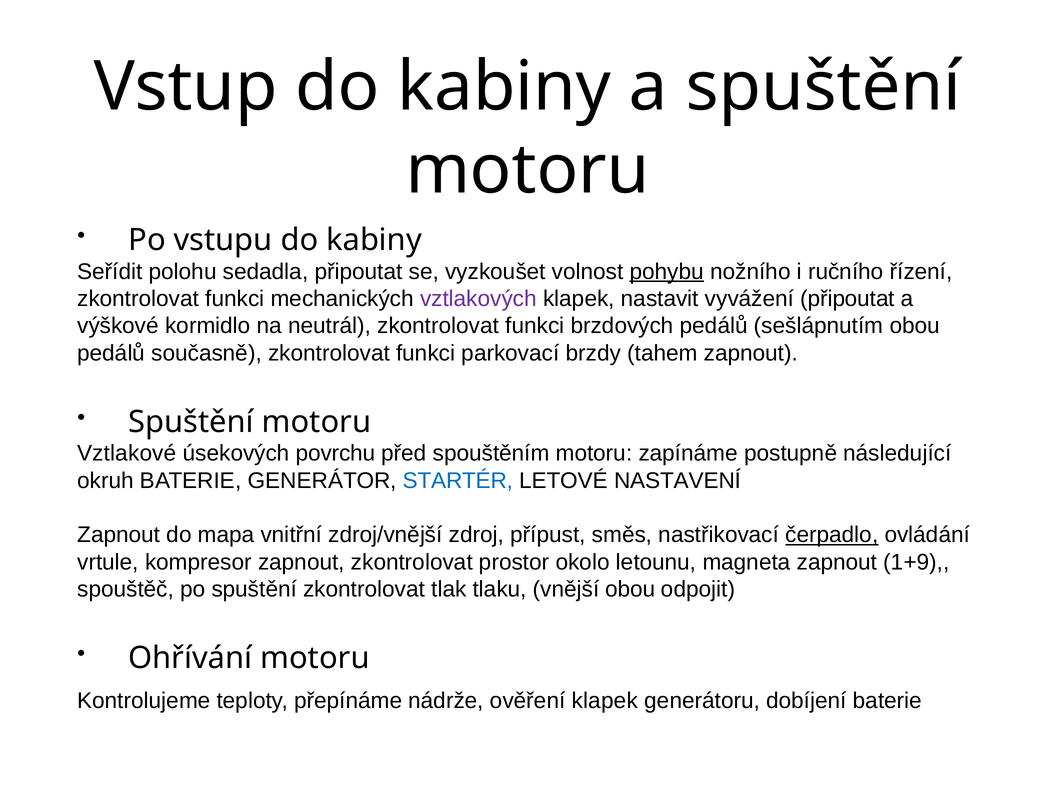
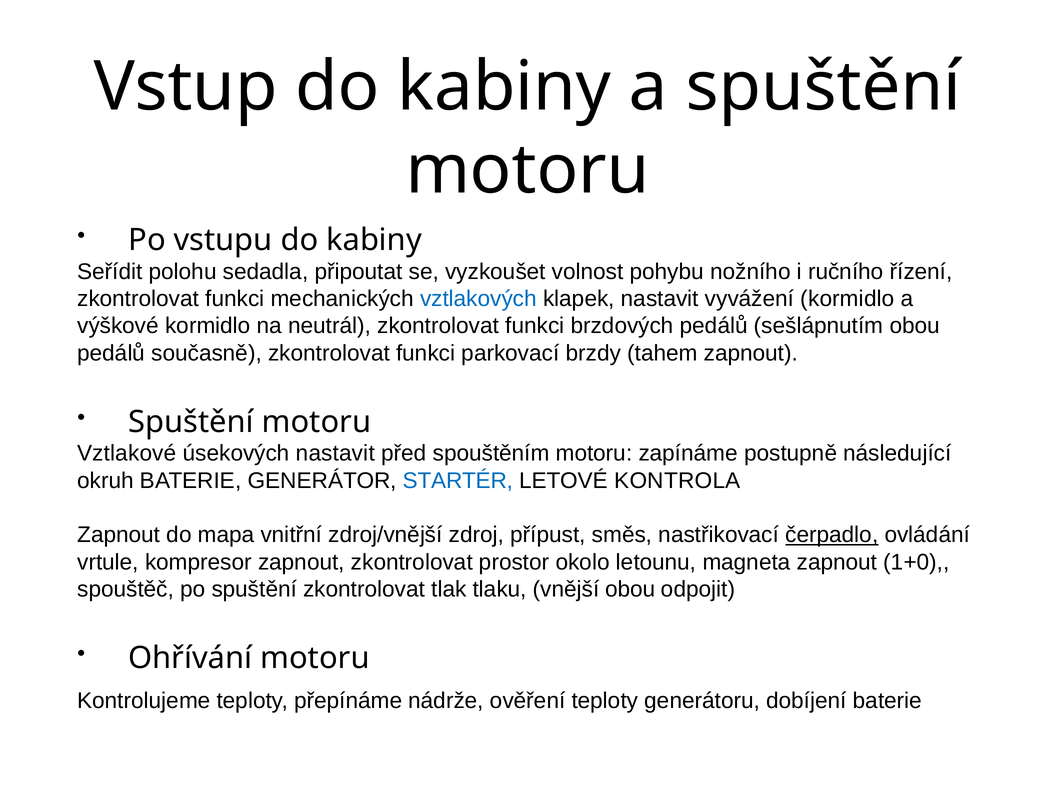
pohybu underline: present -> none (667, 272)
vztlakových colour: purple -> blue (478, 299)
vyvážení připoutat: připoutat -> kormidlo (847, 299)
úsekových povrchu: povrchu -> nastavit (335, 454)
NASTAVENÍ: NASTAVENÍ -> KONTROLA (677, 481)
1+9: 1+9 -> 1+0 (916, 562)
ověření klapek: klapek -> teploty (605, 701)
